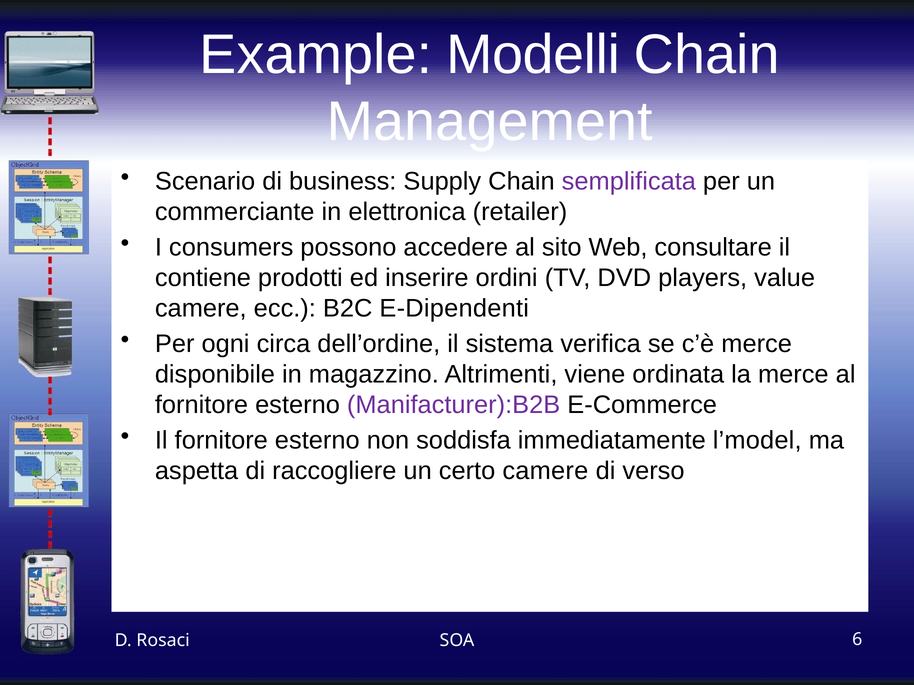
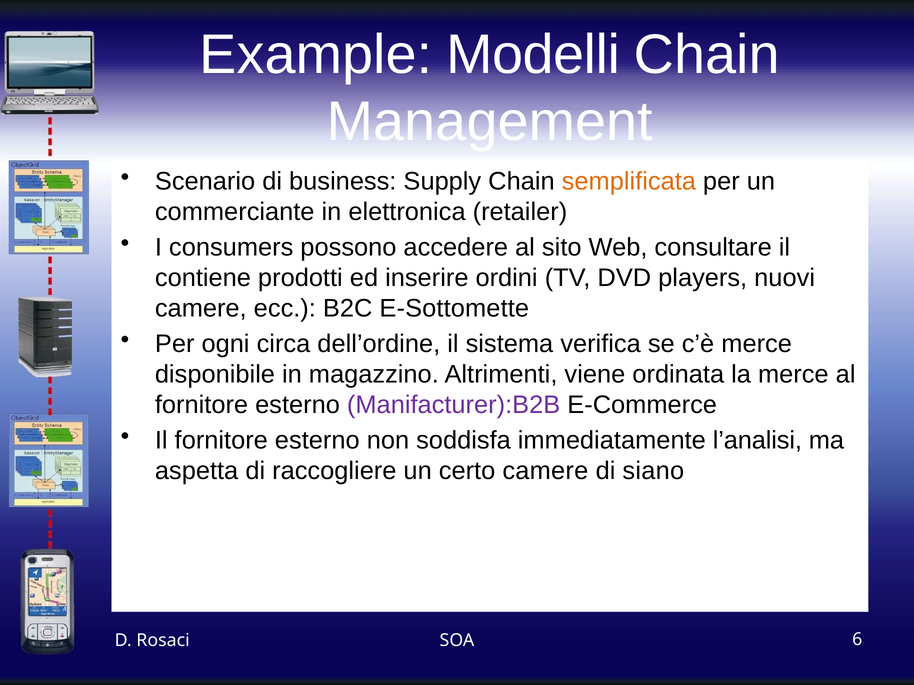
semplificata colour: purple -> orange (629, 182)
value: value -> nuovi (785, 278)
E-Dipendenti: E-Dipendenti -> E-Sottomette (454, 309)
l’model: l’model -> l’analisi (757, 441)
verso: verso -> siano (653, 471)
